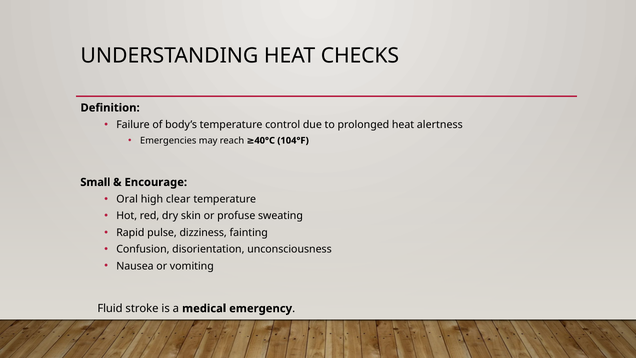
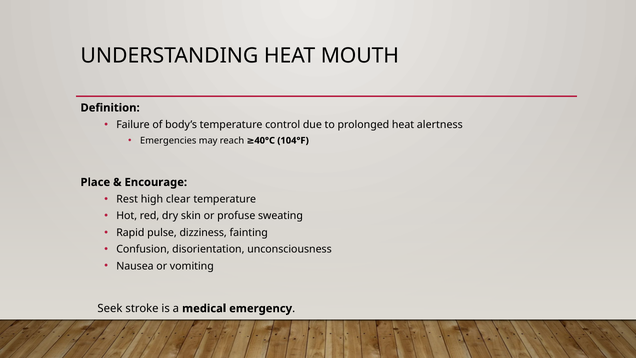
CHECKS: CHECKS -> MOUTH (360, 56)
Small: Small -> Place (95, 182)
Oral: Oral -> Rest (127, 199)
Fluid: Fluid -> Seek (110, 308)
